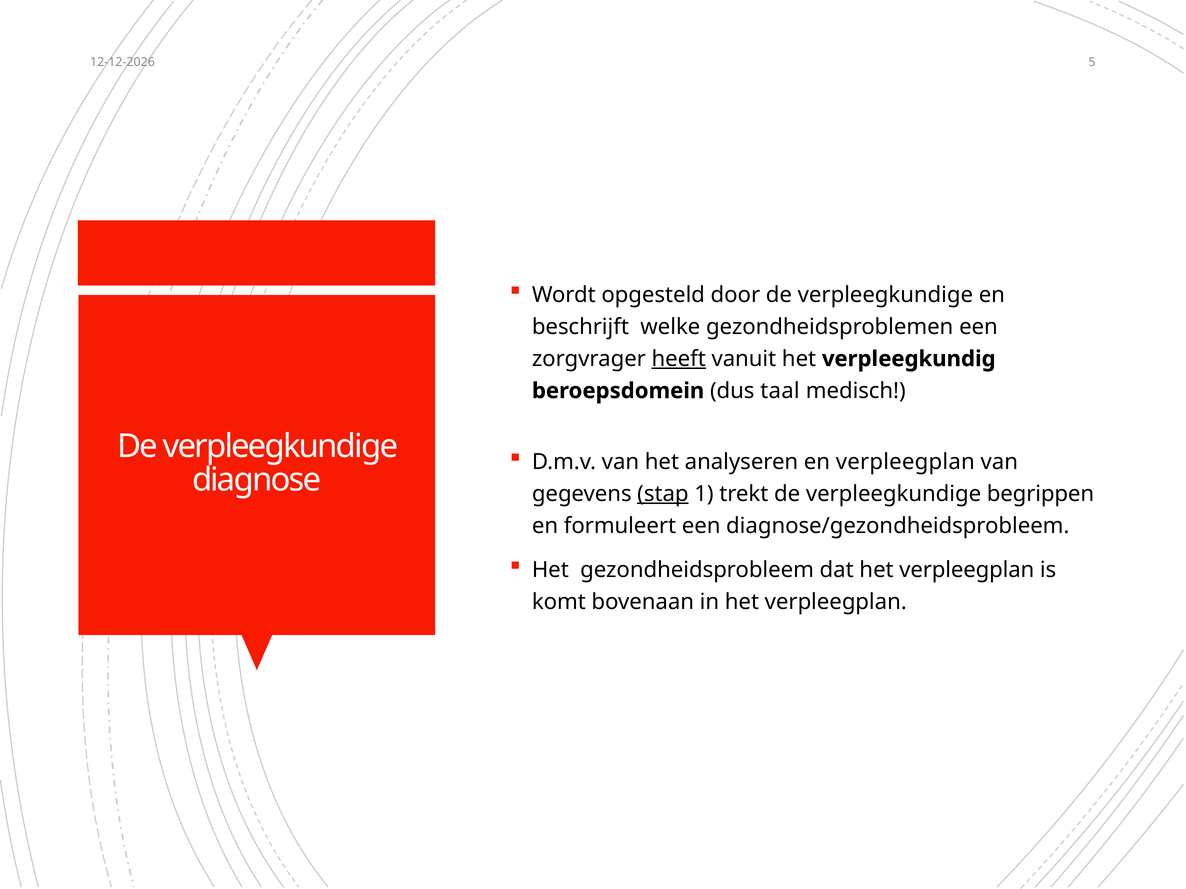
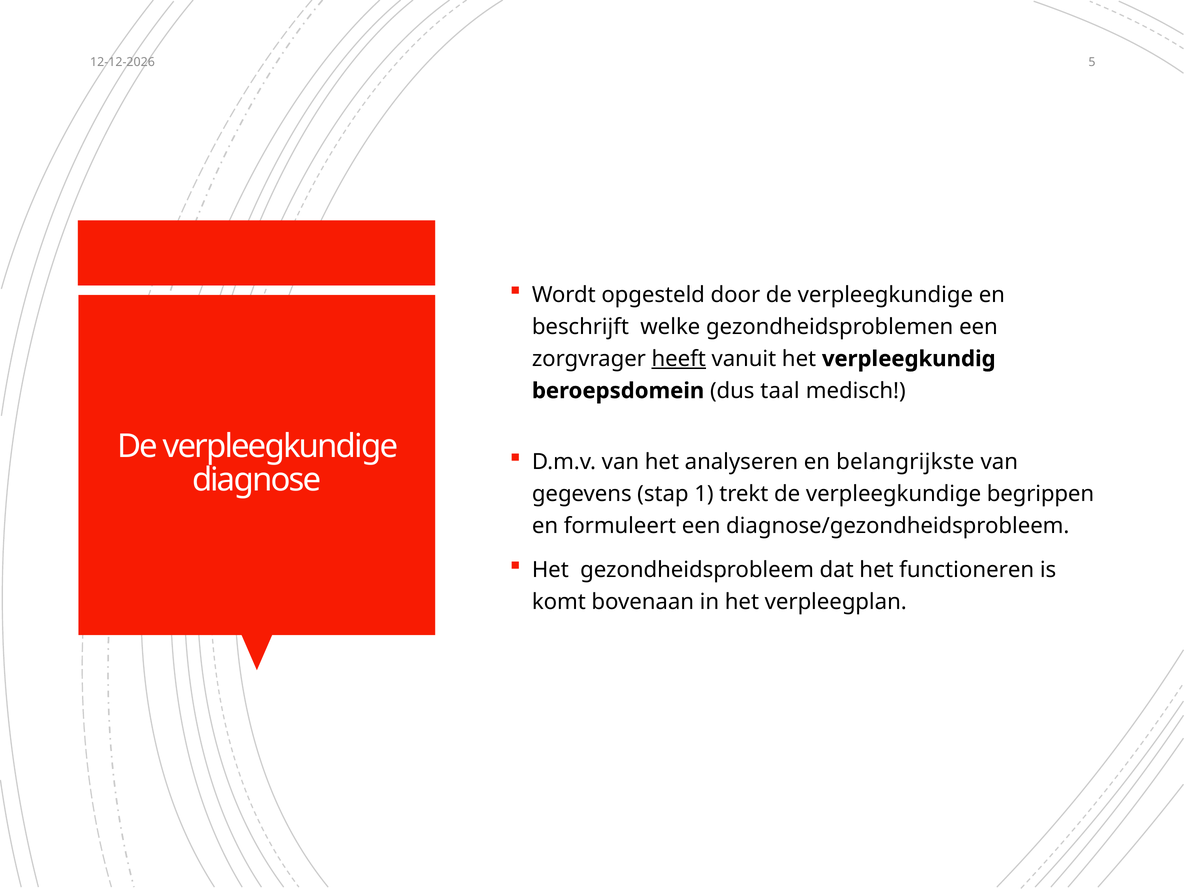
en verpleegplan: verpleegplan -> belangrijkste (905, 462)
stap underline: present -> none (663, 494)
dat het verpleegplan: verpleegplan -> functioneren (967, 570)
